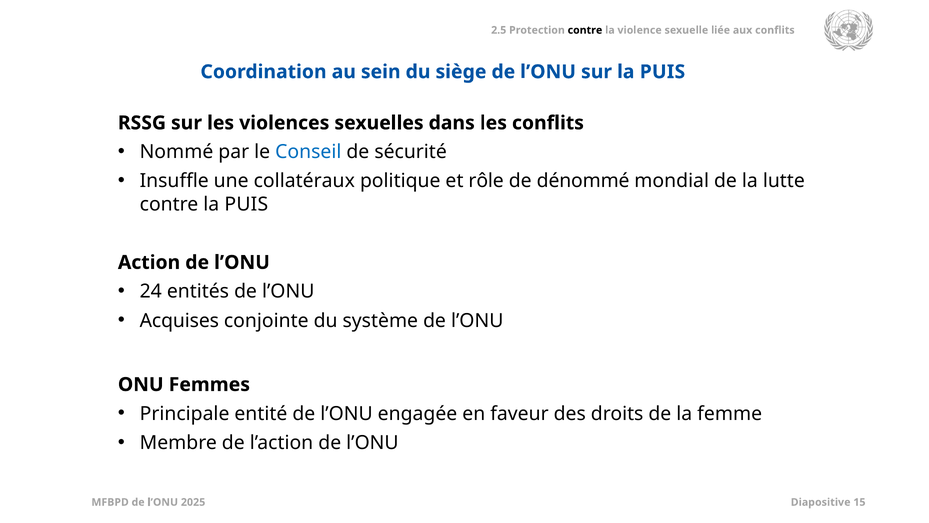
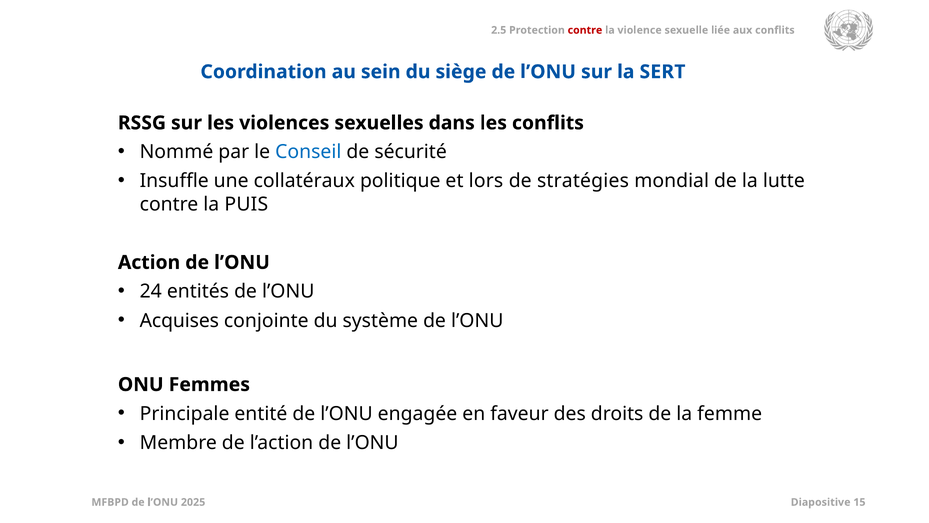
contre colour: black -> red (585, 30)
sur la PUIS: PUIS -> SERT (662, 72)
rôle: rôle -> lors (486, 181)
dénommé: dénommé -> stratégies (583, 181)
